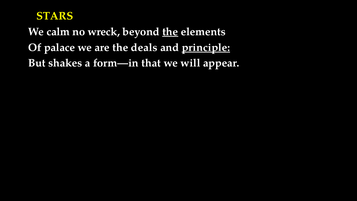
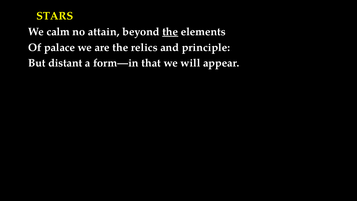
wreck: wreck -> attain (104, 32)
deals: deals -> relics (144, 47)
principle underline: present -> none (206, 47)
shakes: shakes -> distant (65, 63)
